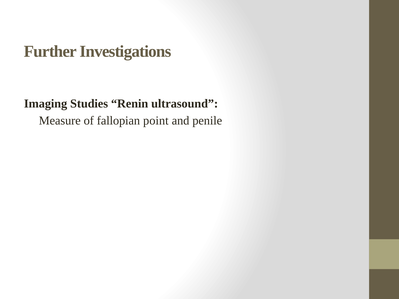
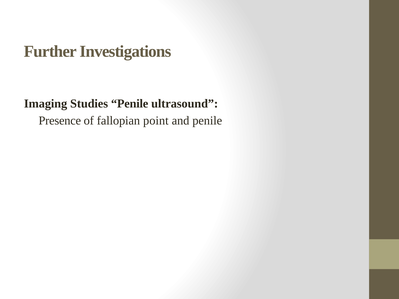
Studies Renin: Renin -> Penile (130, 104)
Measure: Measure -> Presence (60, 121)
